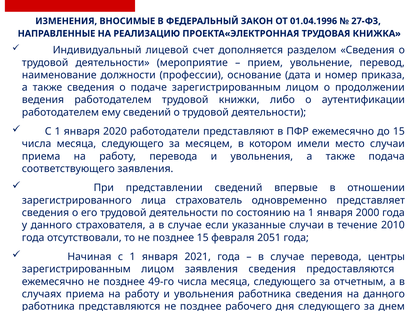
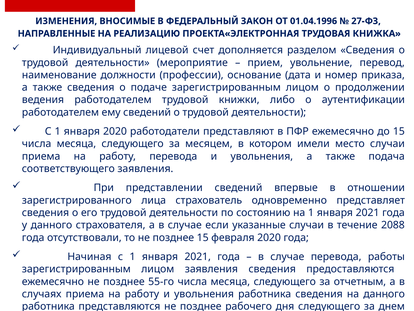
на 1 января 2000: 2000 -> 2021 (368, 212)
2010: 2010 -> 2088 (393, 225)
февраля 2051: 2051 -> 2020 (269, 237)
центры: центры -> работы (386, 256)
49-го: 49-го -> 55-го (161, 281)
